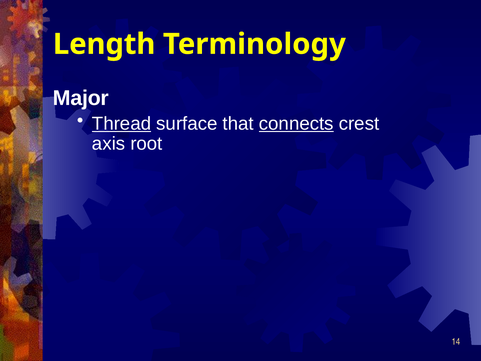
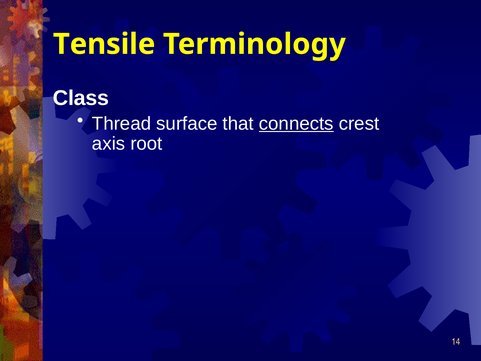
Length: Length -> Tensile (104, 44)
Major: Major -> Class (81, 98)
Thread underline: present -> none (122, 123)
